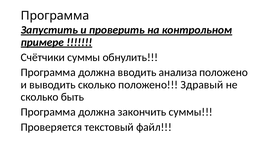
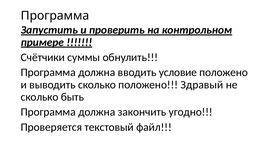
анализа: анализа -> условие (178, 72)
закончить суммы: суммы -> угодно (191, 112)
